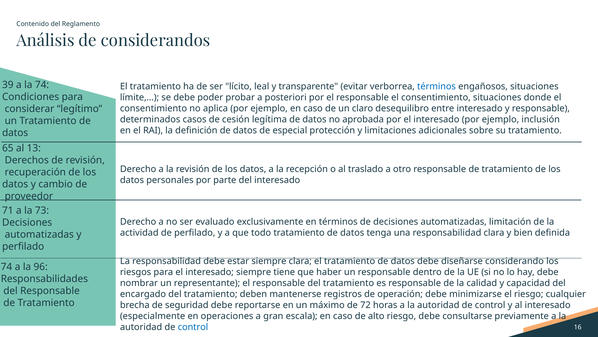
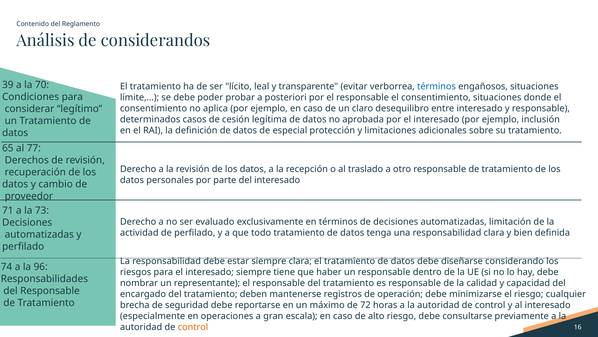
la 74: 74 -> 70 (42, 85)
13: 13 -> 77 (34, 148)
control colour: blue -> orange (193, 326)
